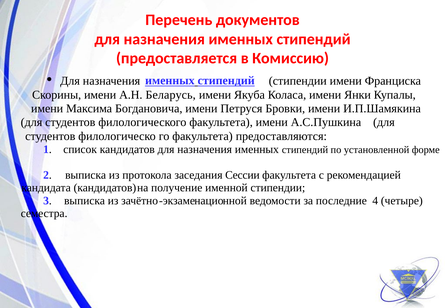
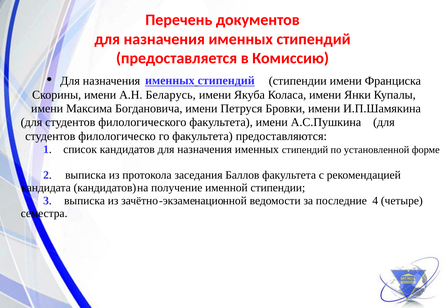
Сессии: Сессии -> Баллов (242, 175)
